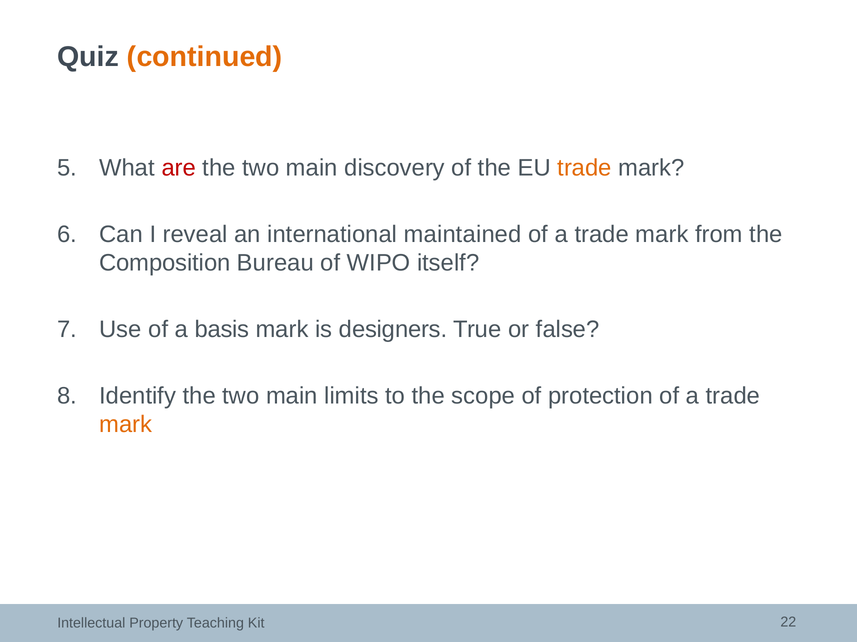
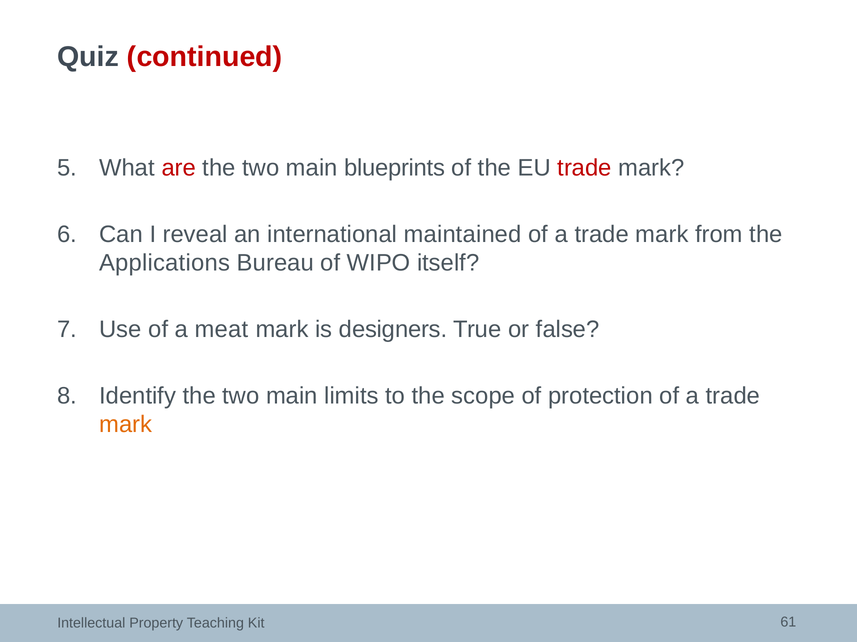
continued colour: orange -> red (205, 57)
discovery: discovery -> blueprints (395, 168)
trade colour: orange -> red (585, 168)
Composition: Composition -> Applications (165, 263)
basis: basis -> meat (222, 330)
22: 22 -> 61 (788, 623)
